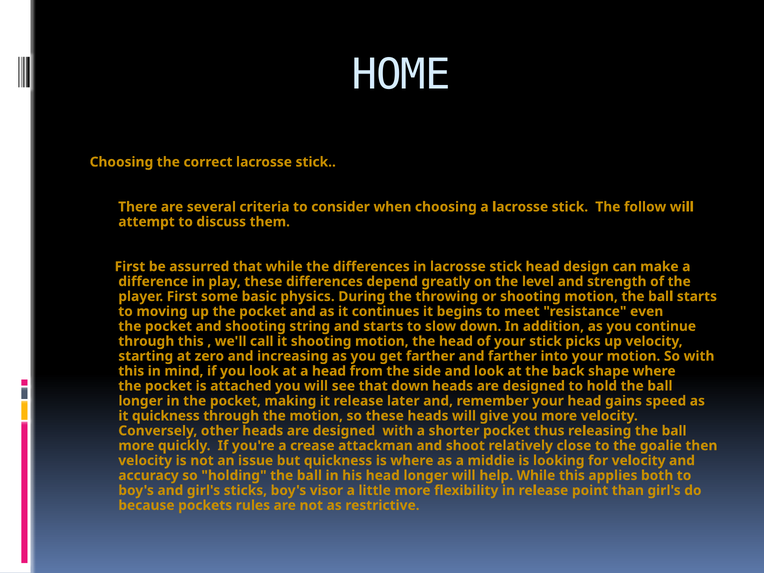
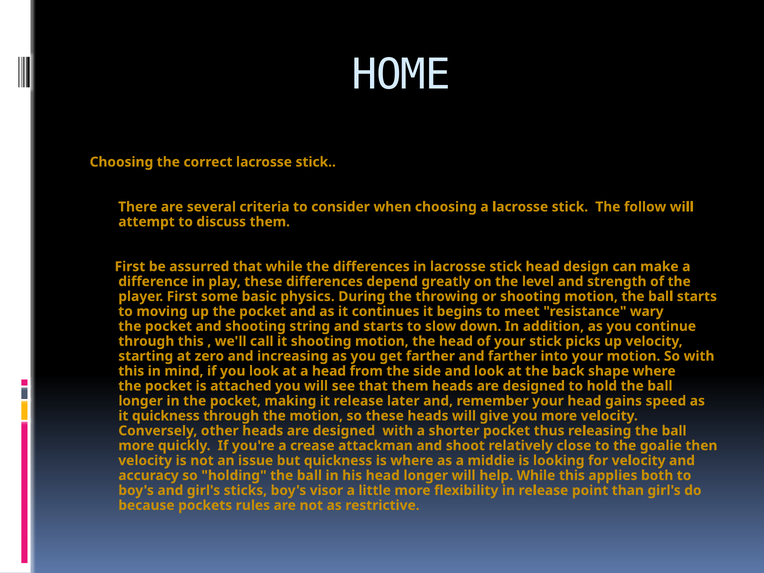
even: even -> wary (647, 311)
that down: down -> them (410, 386)
